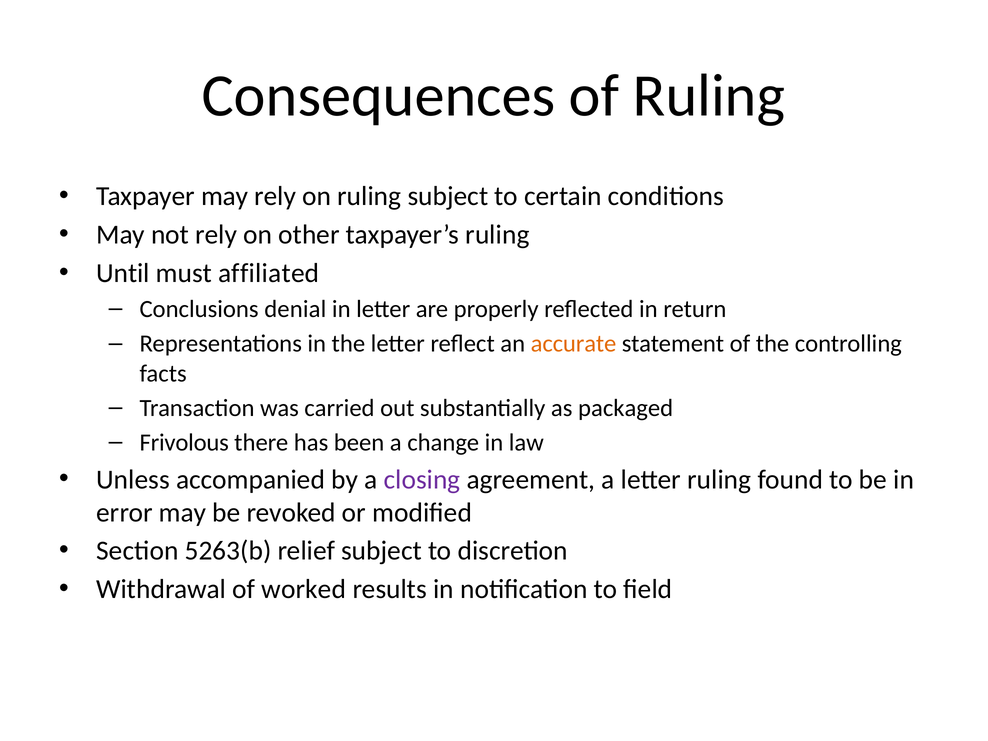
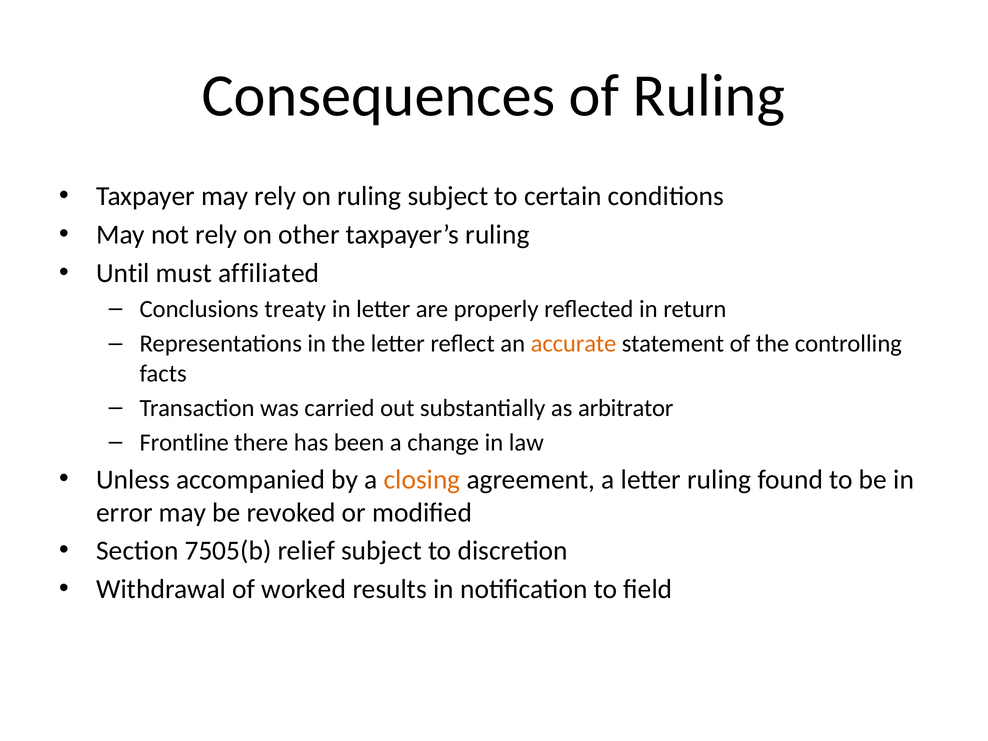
denial: denial -> treaty (295, 309)
packaged: packaged -> arbitrator (626, 408)
Frivolous: Frivolous -> Frontline (184, 443)
closing colour: purple -> orange (422, 479)
5263(b: 5263(b -> 7505(b (228, 551)
